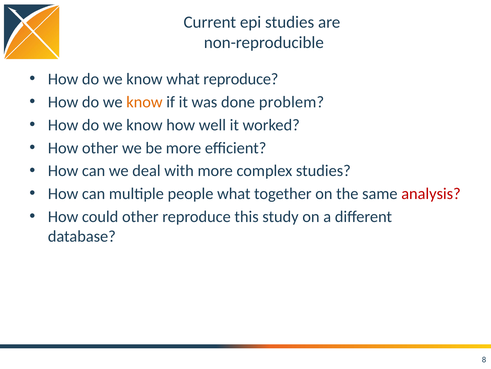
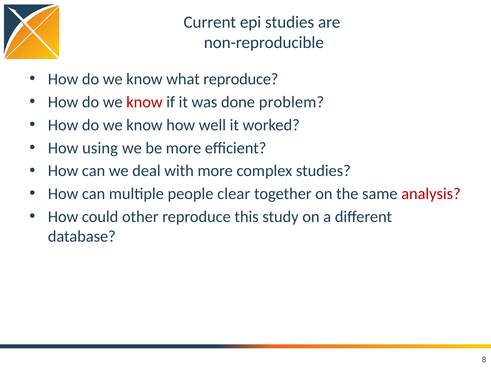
know colour: orange -> red (144, 102)
How other: other -> using (100, 148)
people what: what -> clear (234, 193)
